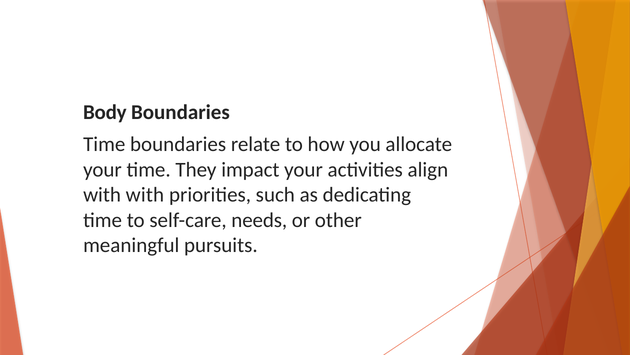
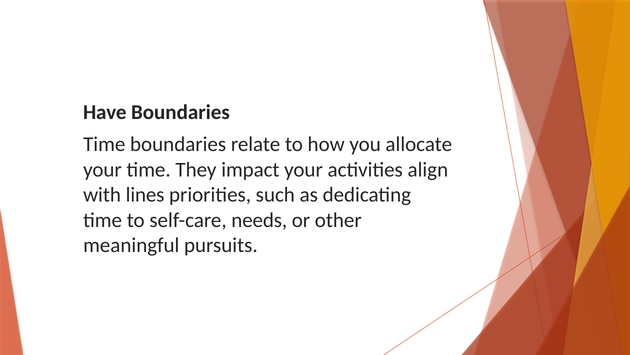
Body: Body -> Have (105, 112)
with with: with -> lines (145, 195)
